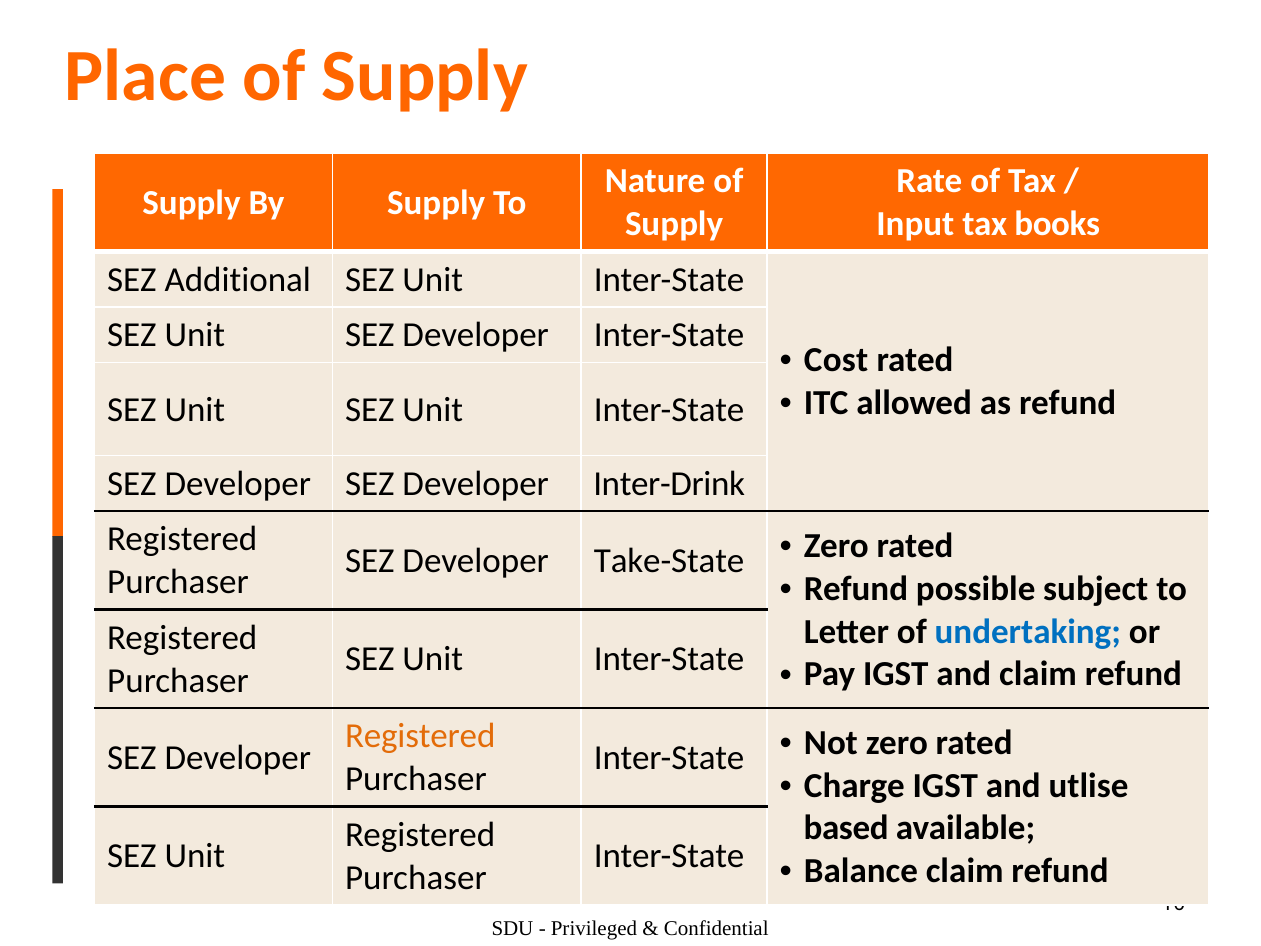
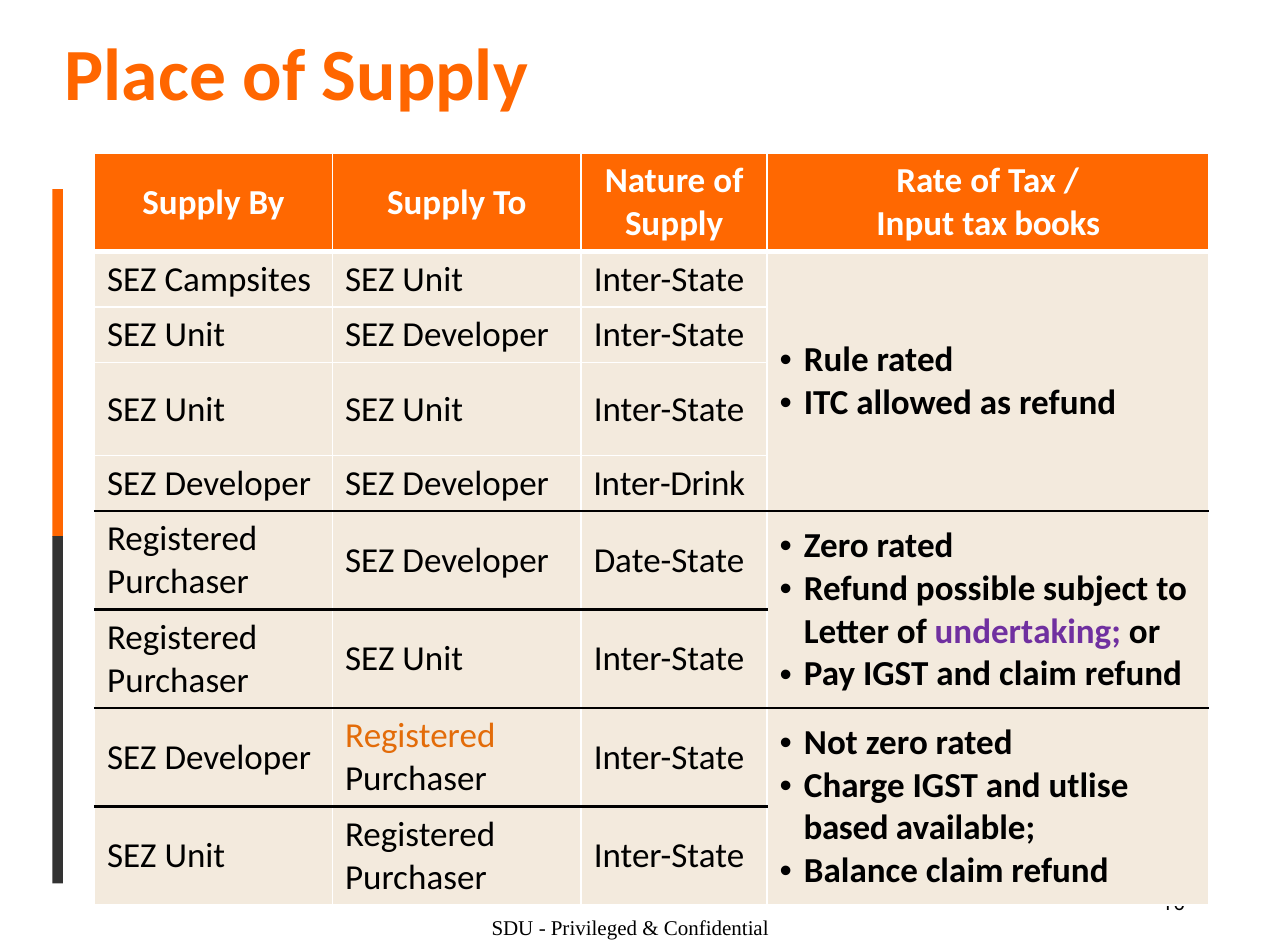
Additional: Additional -> Campsites (238, 280)
Cost: Cost -> Rule (836, 360)
Take-State: Take-State -> Date-State (669, 561)
undertaking colour: blue -> purple (1028, 631)
